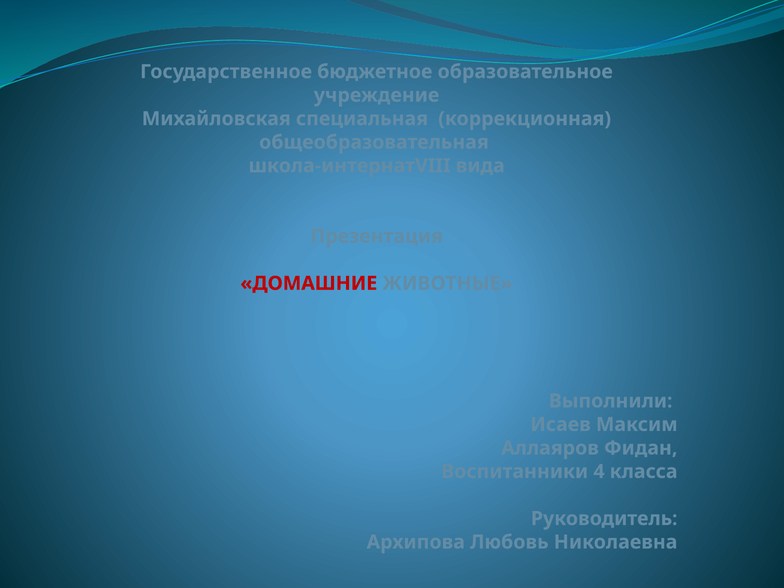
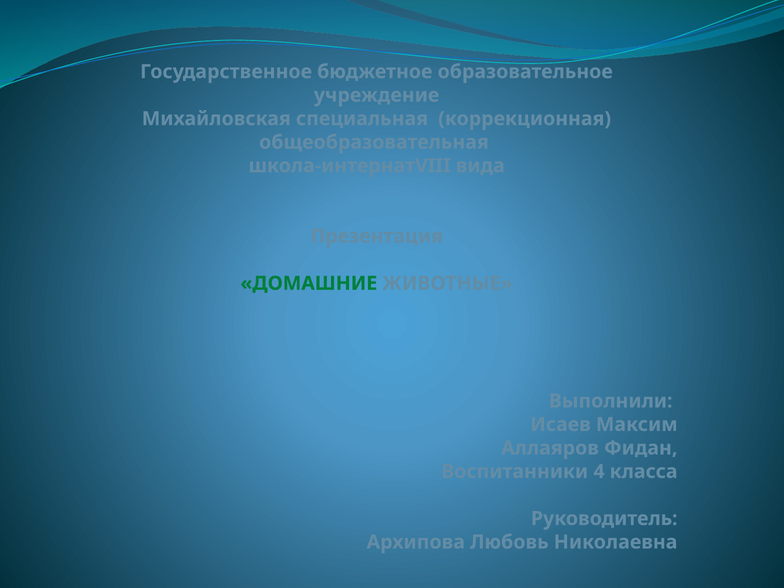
ДОМАШНИЕ colour: red -> green (309, 283)
